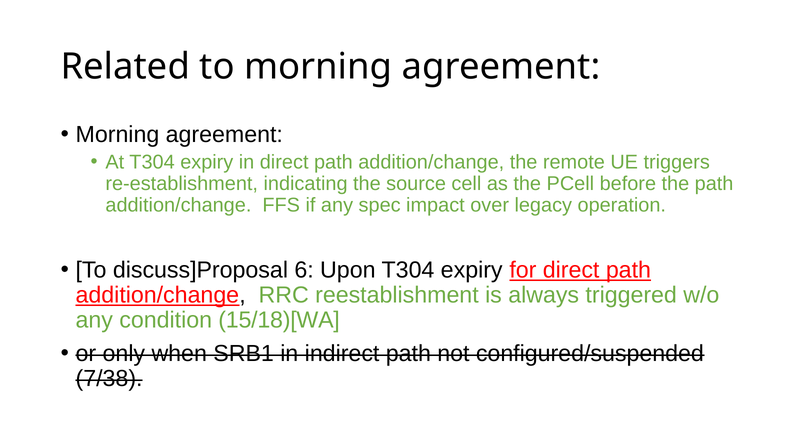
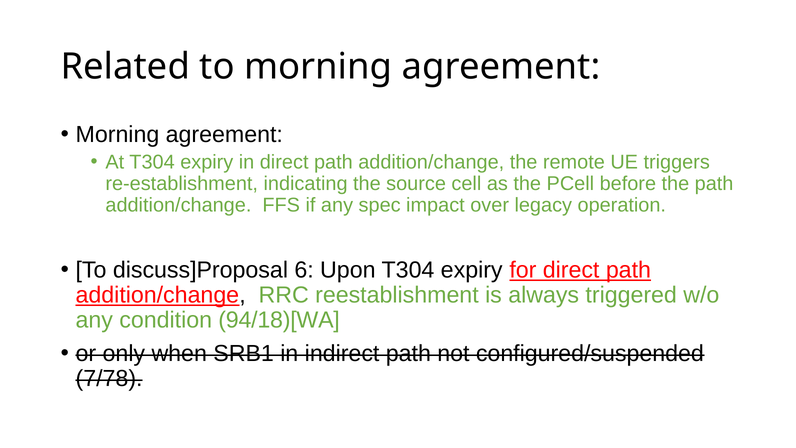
15/18)[WA: 15/18)[WA -> 94/18)[WA (279, 320)
7/38: 7/38 -> 7/78 (109, 379)
